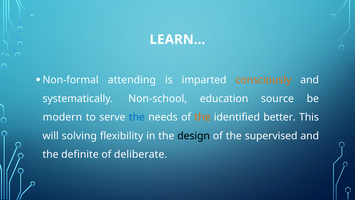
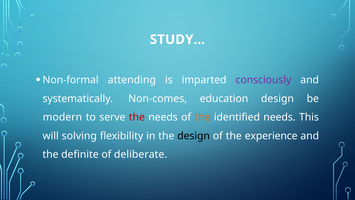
LEARN…: LEARN… -> STUDY… (177, 39)
consciously colour: orange -> purple (263, 80)
Non-school: Non-school -> Non-comes (158, 99)
education source: source -> design (277, 99)
the colour: blue -> red (137, 117)
identified better: better -> needs (280, 117)
supervised: supervised -> experience (271, 136)
